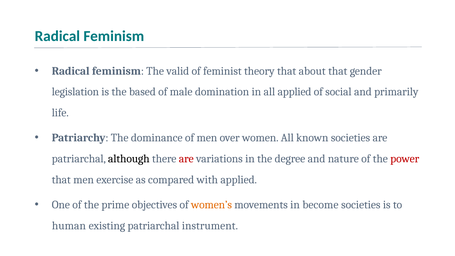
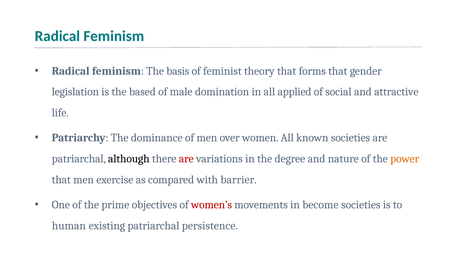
valid: valid -> basis (178, 71)
about: about -> forms (312, 71)
primarily: primarily -> attractive (396, 92)
power colour: red -> orange (405, 159)
with applied: applied -> barrier (239, 180)
women’s colour: orange -> red (211, 205)
instrument: instrument -> persistence (210, 226)
